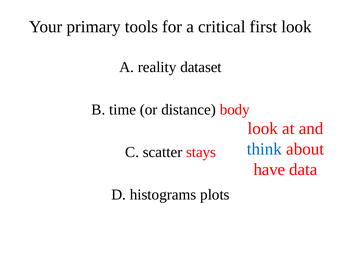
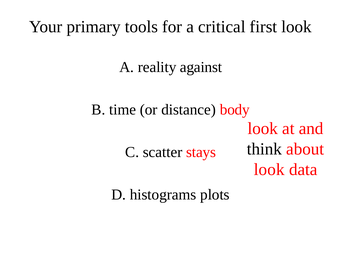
dataset: dataset -> against (201, 67)
think colour: blue -> black (264, 149)
have: have -> look (269, 169)
